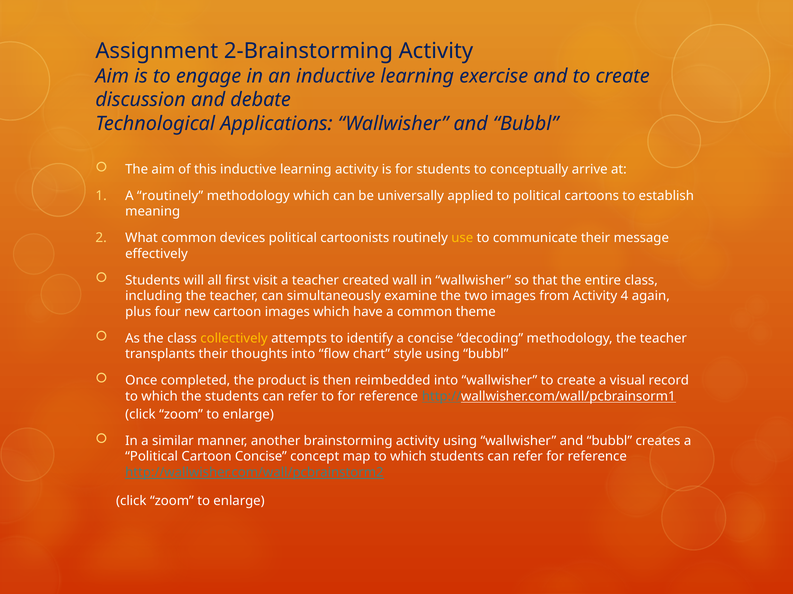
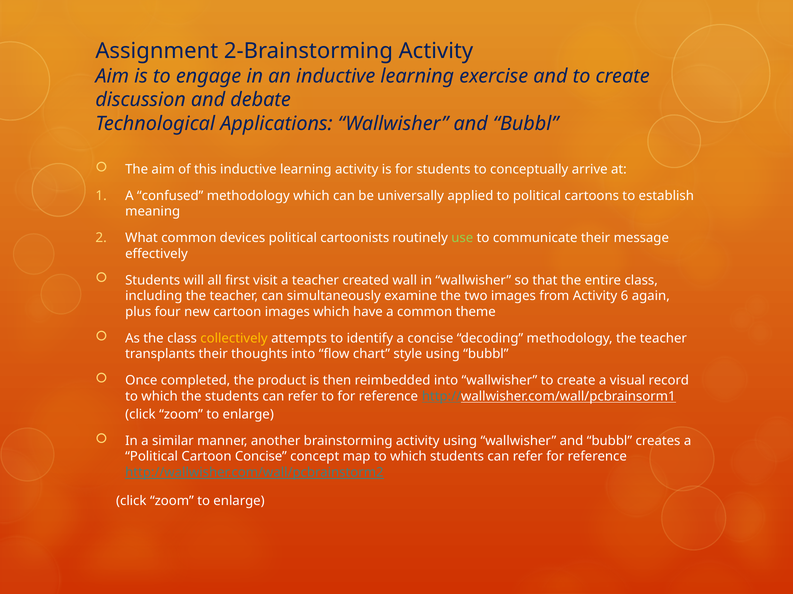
A routinely: routinely -> confused (170, 196)
use colour: yellow -> light green (462, 238)
4: 4 -> 6 (624, 296)
